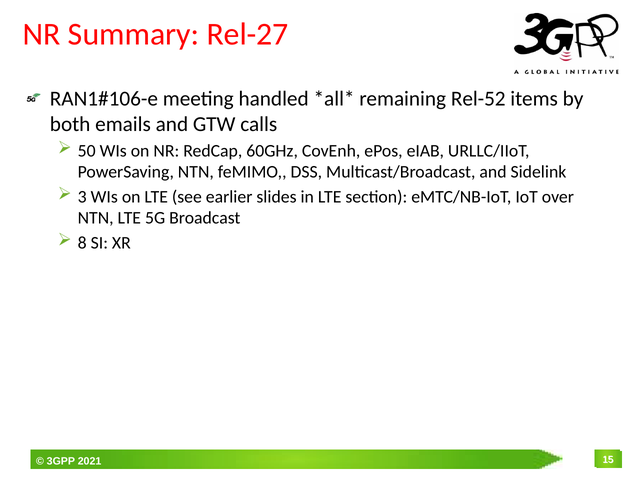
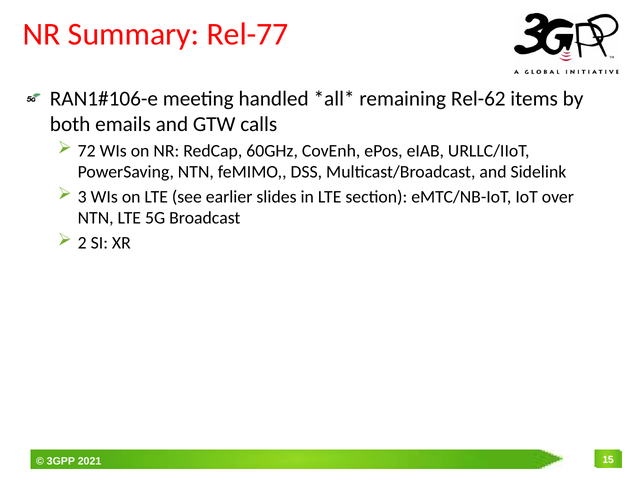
Rel-27: Rel-27 -> Rel-77 (248, 34)
Rel-52: Rel-52 -> Rel-62 (478, 99)
50: 50 -> 72 (87, 151)
8: 8 -> 2 (82, 243)
